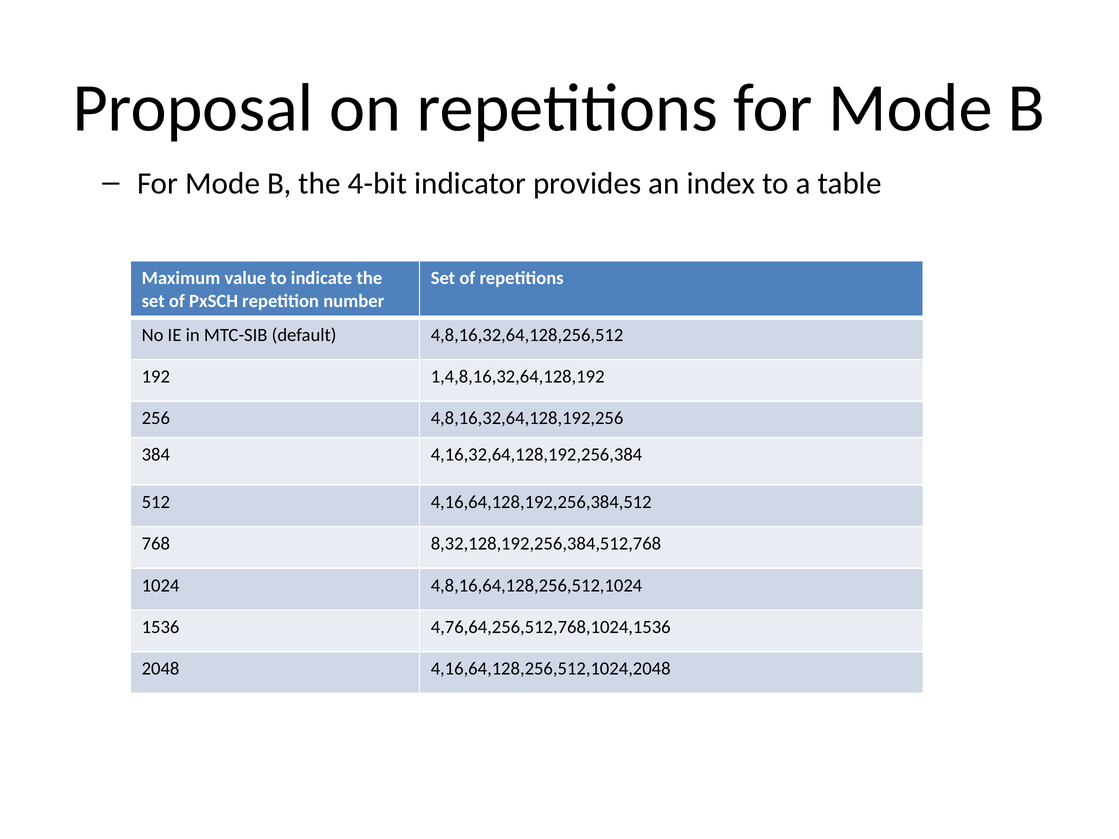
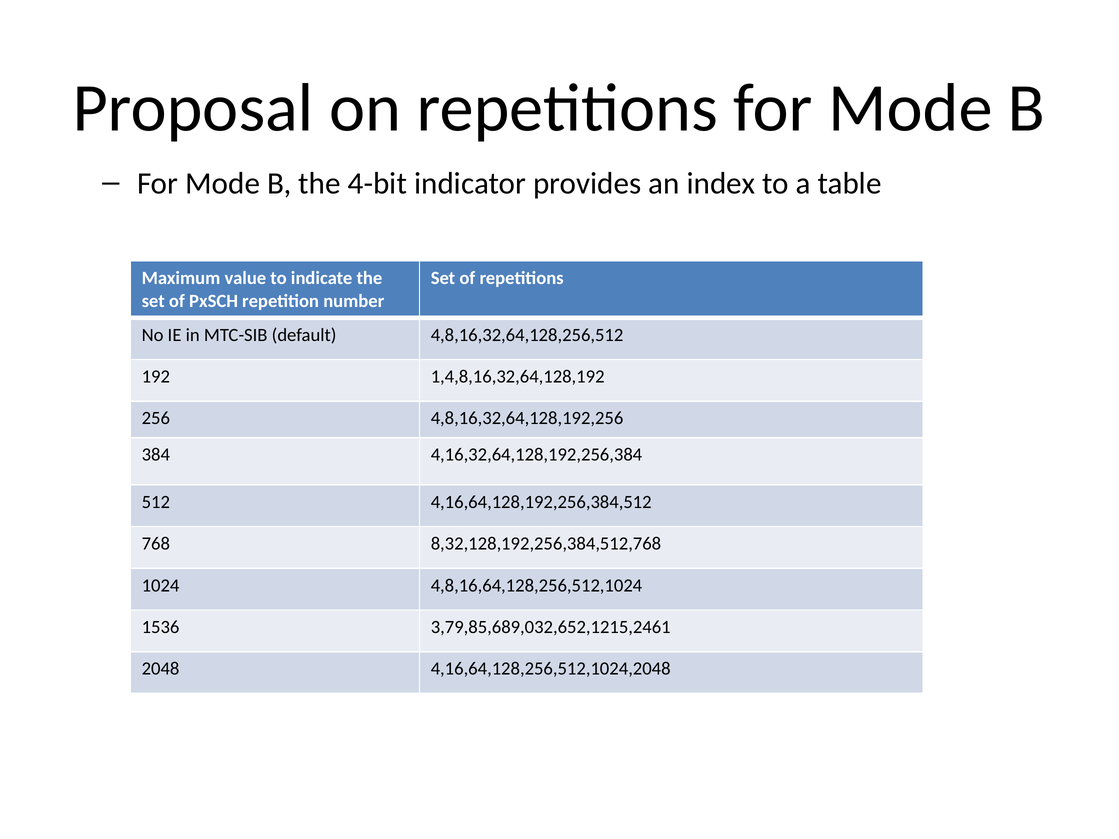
4,76,64,256,512,768,1024,1536: 4,76,64,256,512,768,1024,1536 -> 3,79,85,689,032,652,1215,2461 (551, 627)
